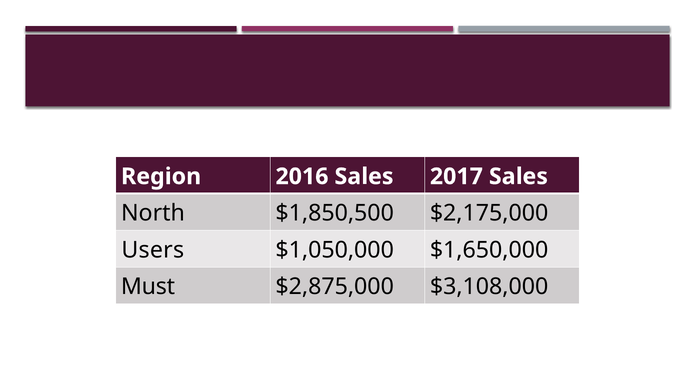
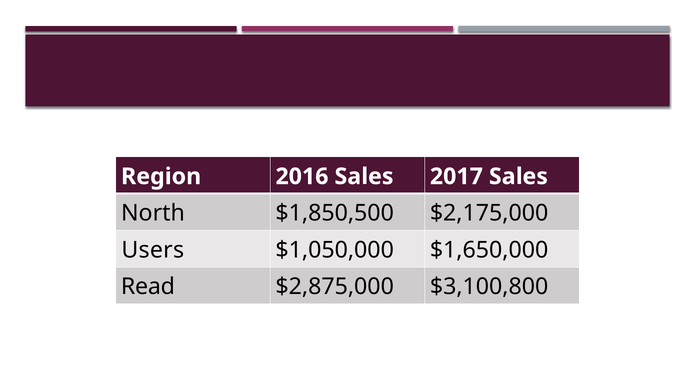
Must: Must -> Read (148, 287)
$3,108,000: $3,108,000 -> $3,100,800 (489, 287)
